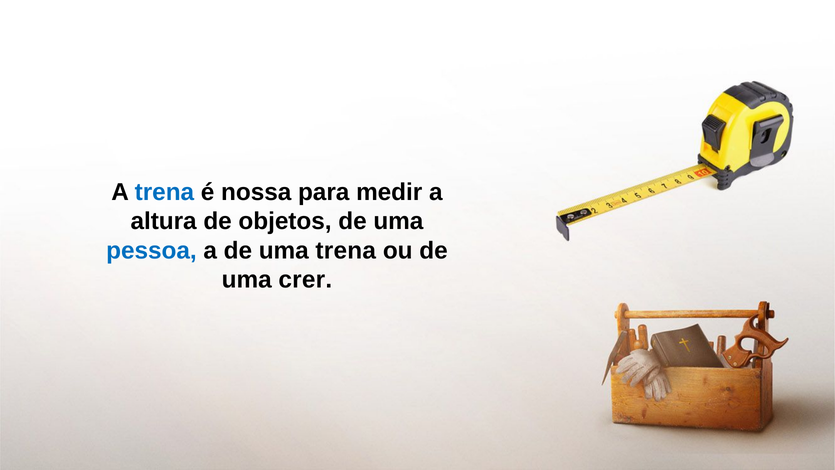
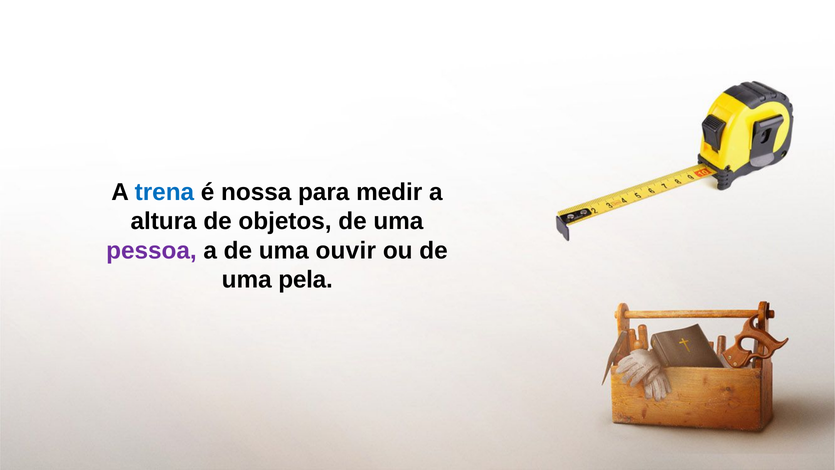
pessoa colour: blue -> purple (151, 251)
uma trena: trena -> ouvir (346, 251)
crer: crer -> pela (306, 280)
